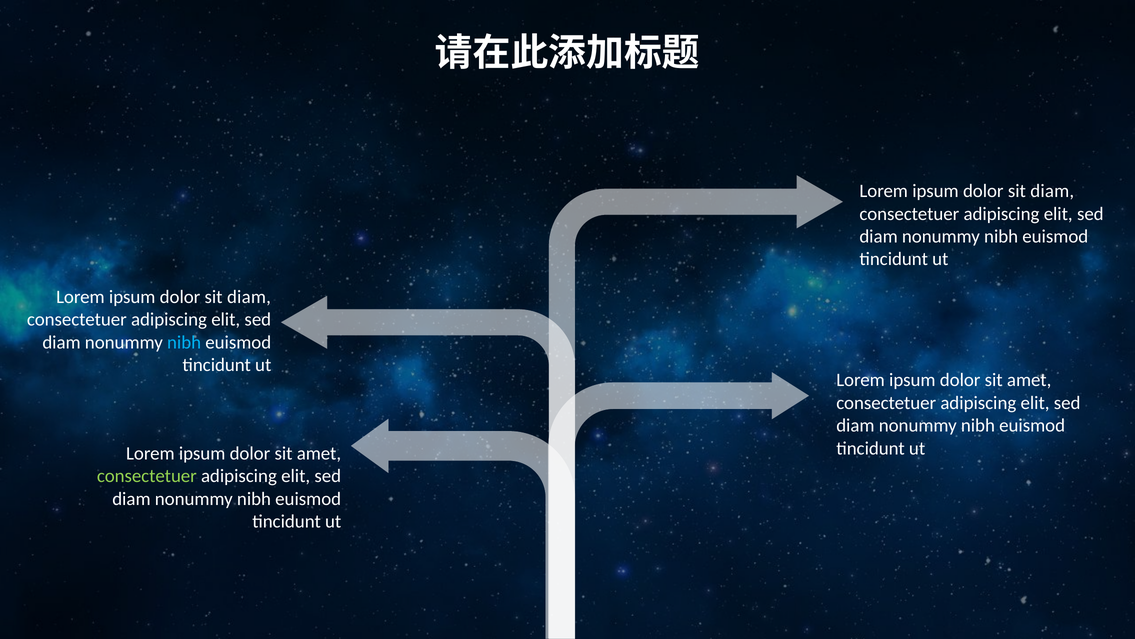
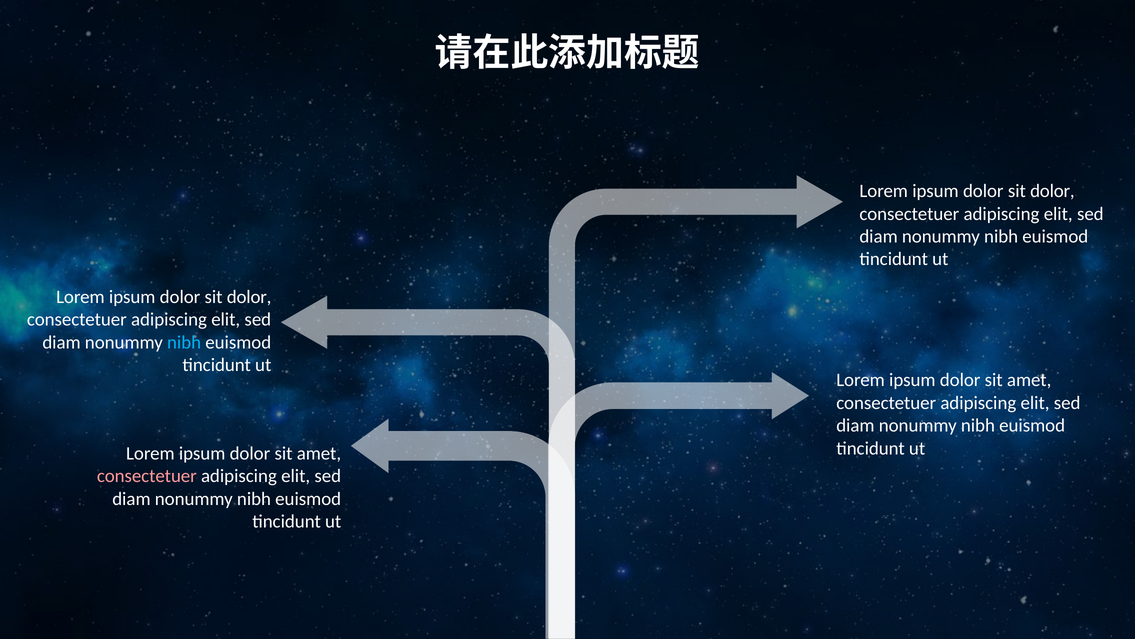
diam: diam -> dolor (1052, 191)
diam: diam -> dolor (249, 297)
consectetuer colour: light green -> pink (147, 476)
